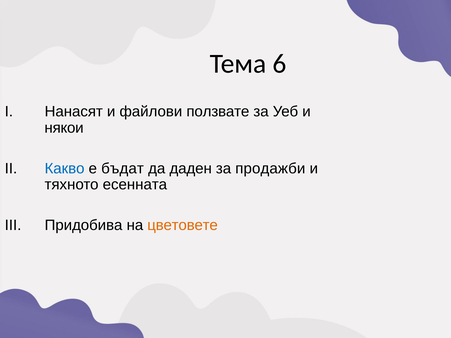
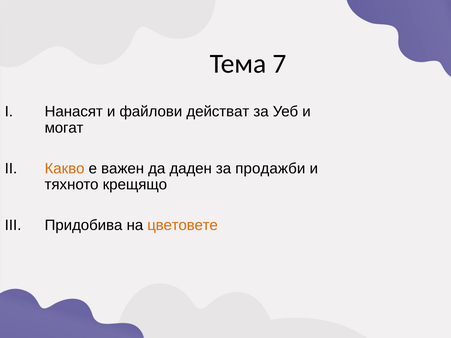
6: 6 -> 7 (279, 64)
ползвате: ползвате -> действат (218, 112)
някои: някои -> могат (64, 128)
Какво colour: blue -> orange (65, 169)
бъдат: бъдат -> важен (123, 169)
есенната: есенната -> крещящо (135, 185)
